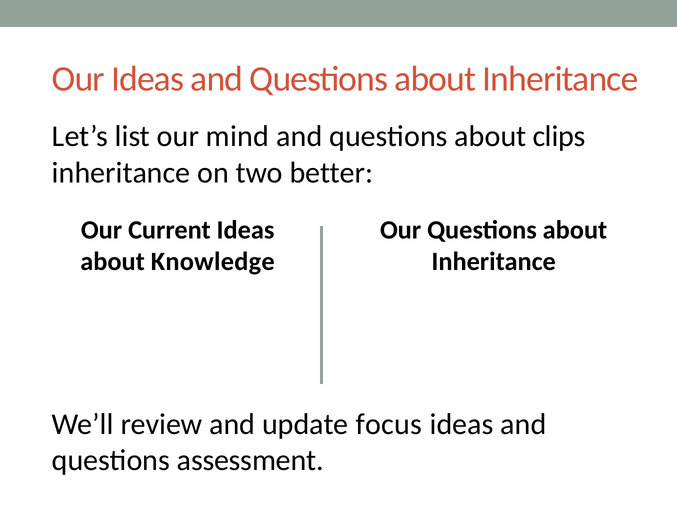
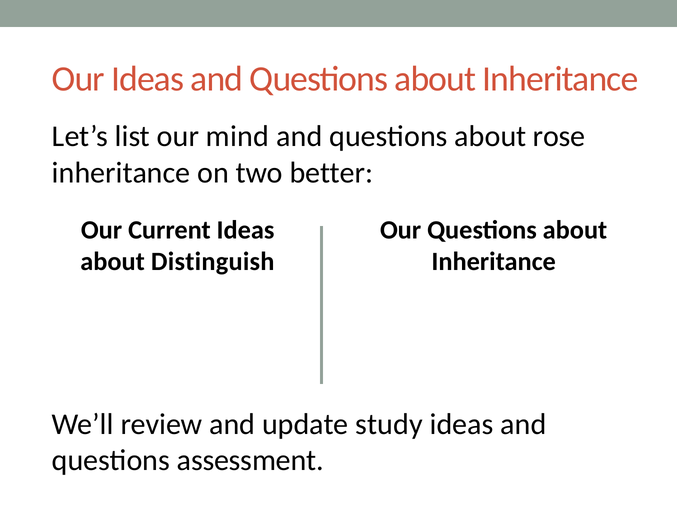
clips: clips -> rose (559, 136)
Knowledge: Knowledge -> Distinguish (213, 261)
focus: focus -> study (389, 424)
